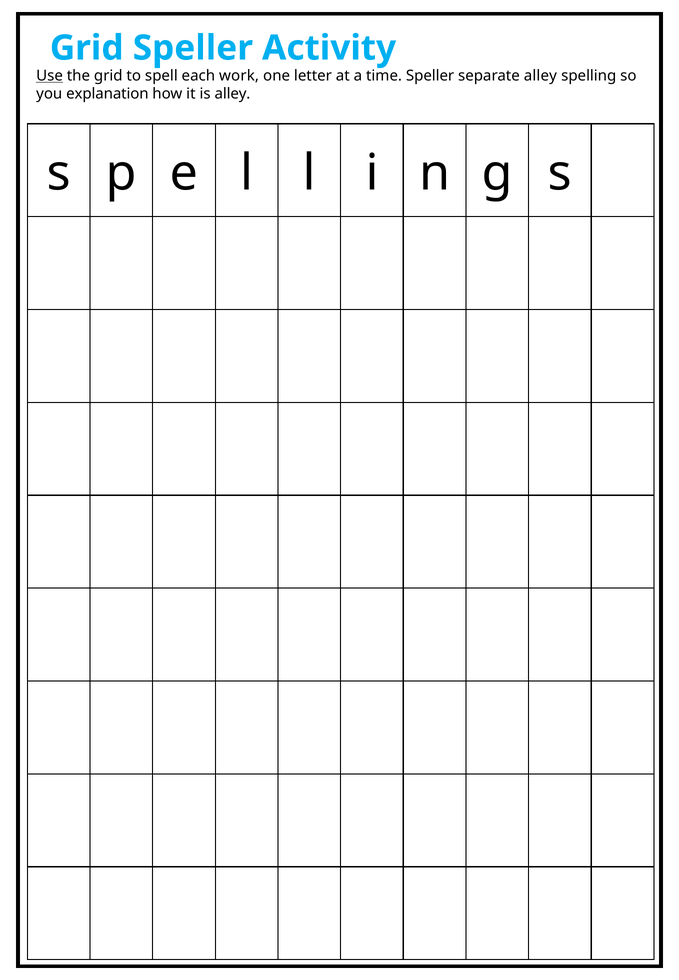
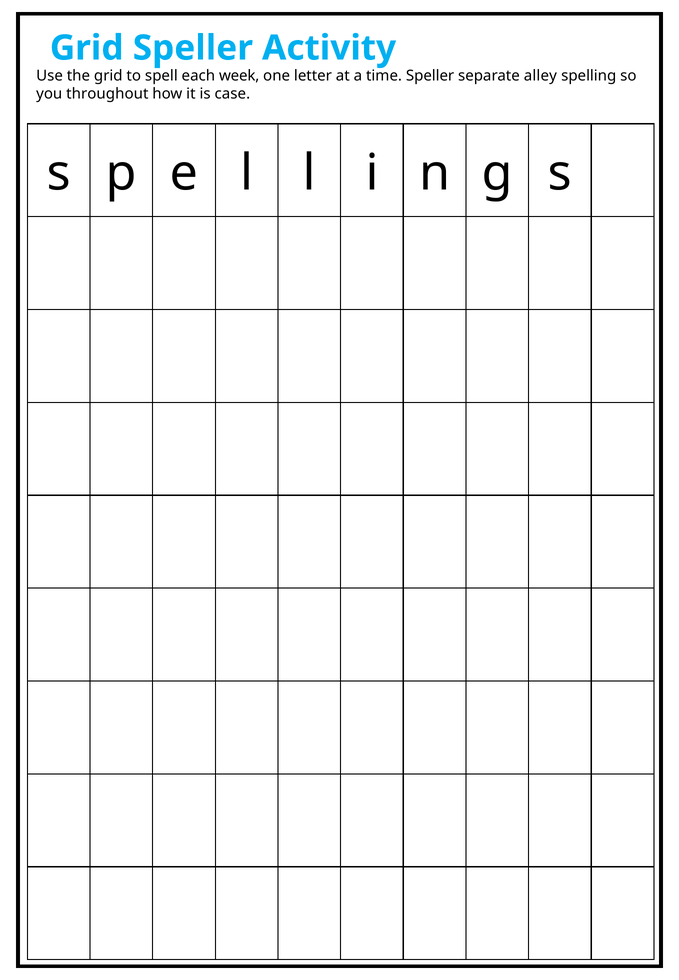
Use underline: present -> none (50, 76)
work: work -> week (239, 76)
explanation: explanation -> throughout (107, 94)
is alley: alley -> case (232, 94)
